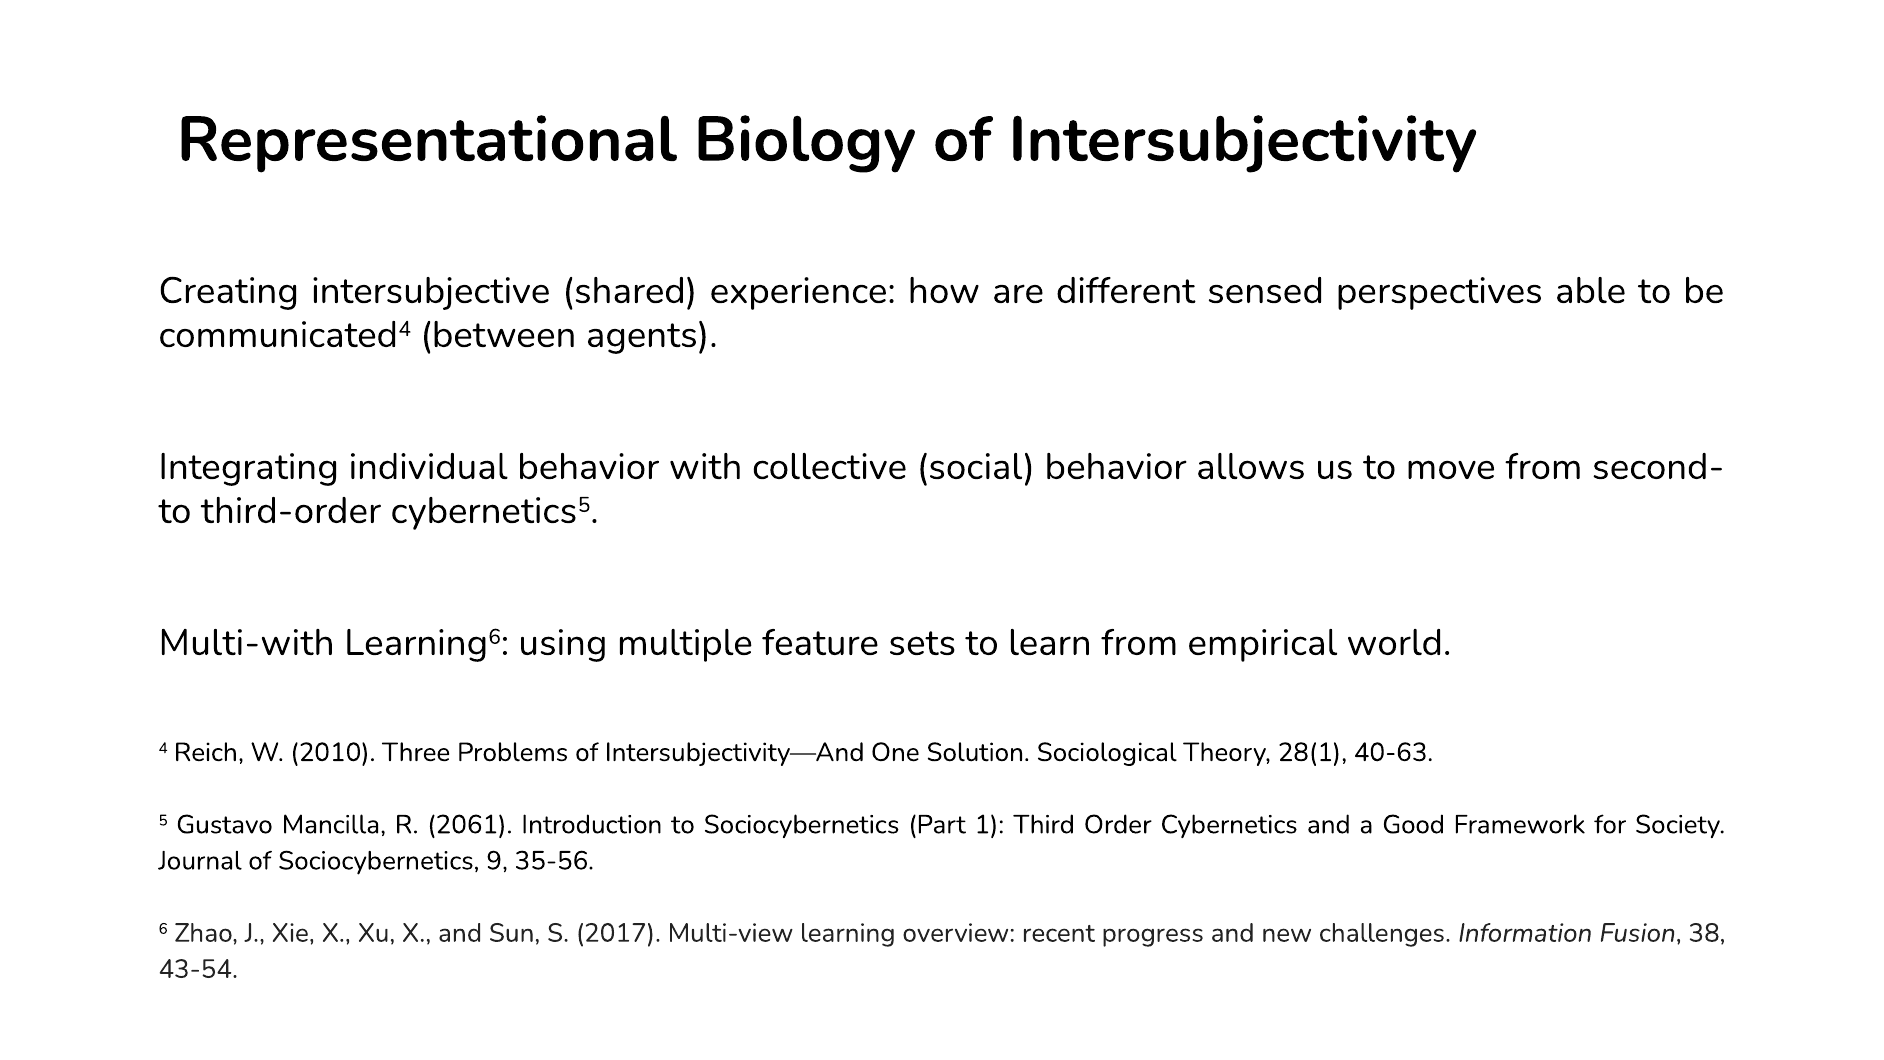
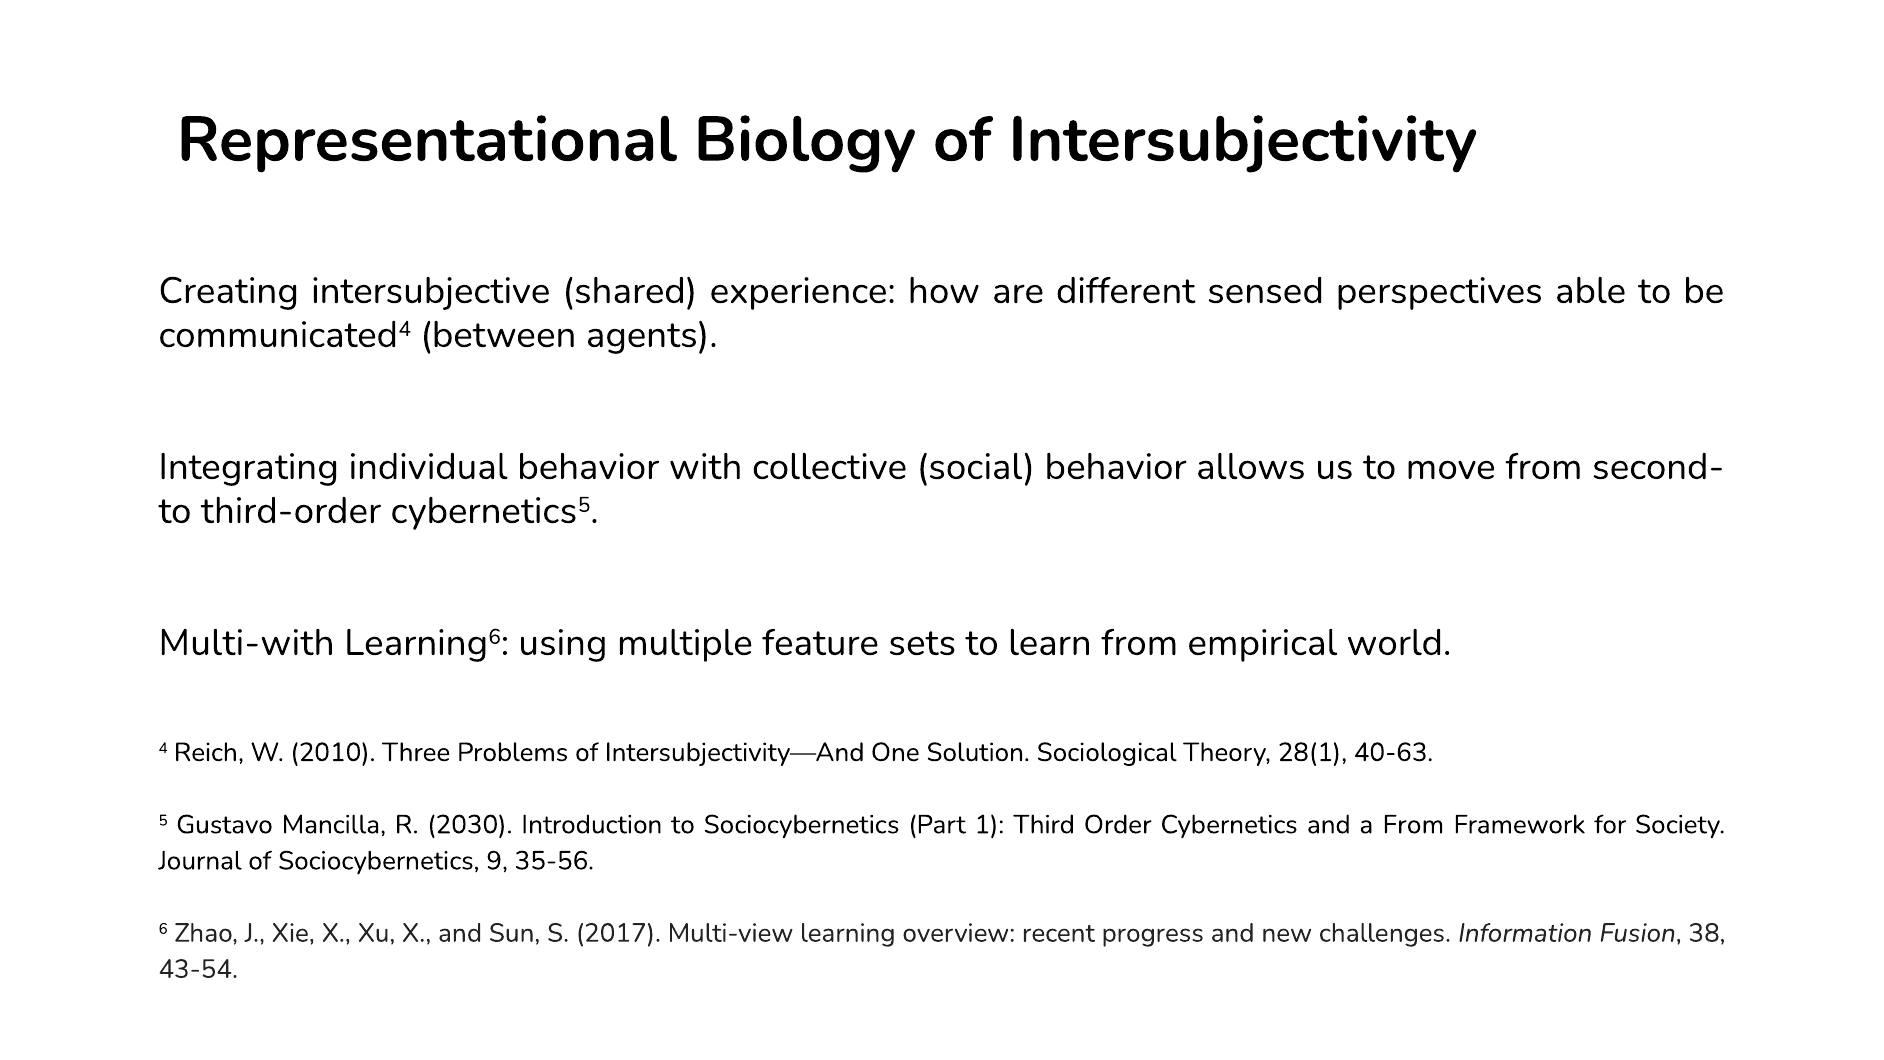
2061: 2061 -> 2030 (470, 824)
a Good: Good -> From (1413, 824)
